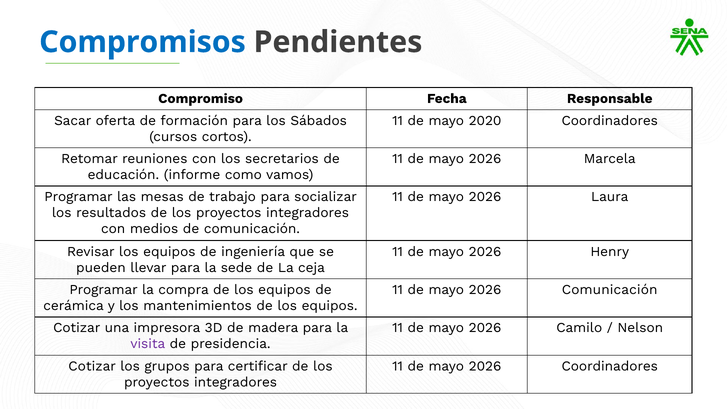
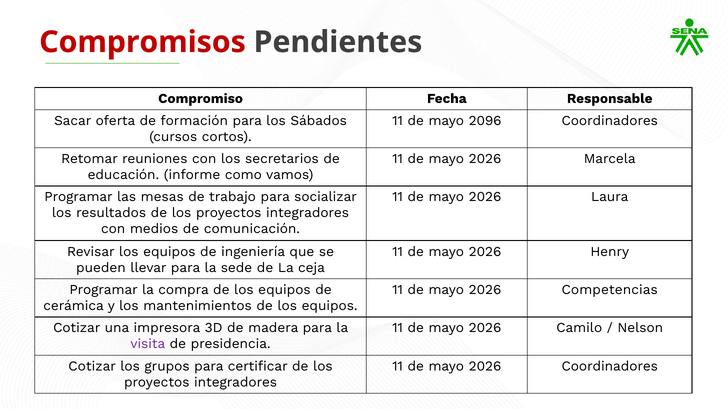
Compromisos colour: blue -> red (143, 42)
2020: 2020 -> 2096 (485, 121)
2026 Comunicación: Comunicación -> Competencias (610, 290)
